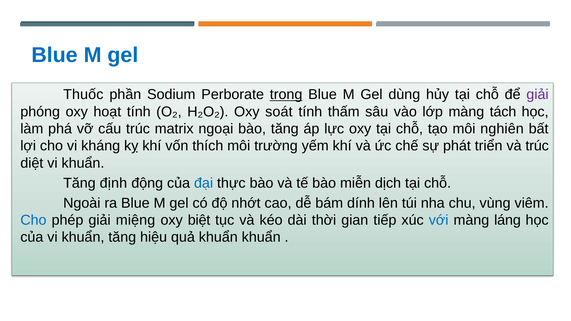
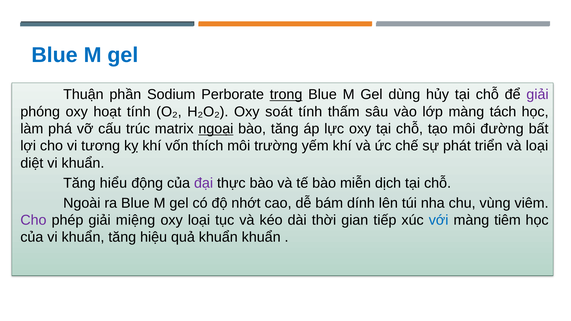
Thuốc: Thuốc -> Thuận (83, 95)
ngoại underline: none -> present (216, 129)
nghiên: nghiên -> đường (502, 129)
kháng: kháng -> tương (101, 146)
và trúc: trúc -> loại (537, 146)
định: định -> hiểu (113, 183)
đại colour: blue -> purple (204, 183)
Cho colour: blue -> purple (33, 220)
oxy biệt: biệt -> loại (199, 220)
láng: láng -> tiêm (507, 220)
